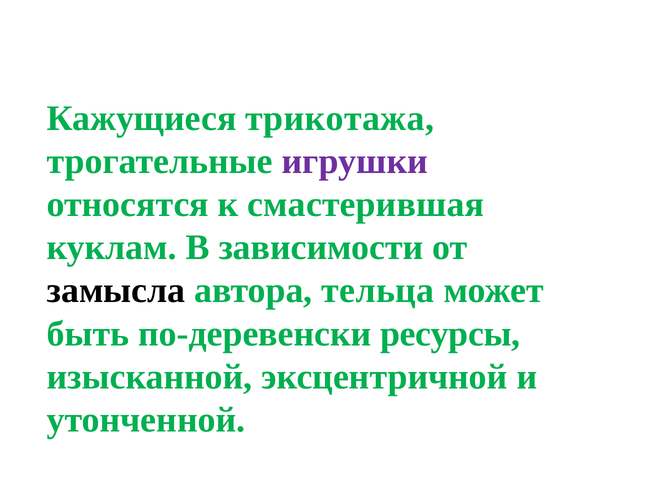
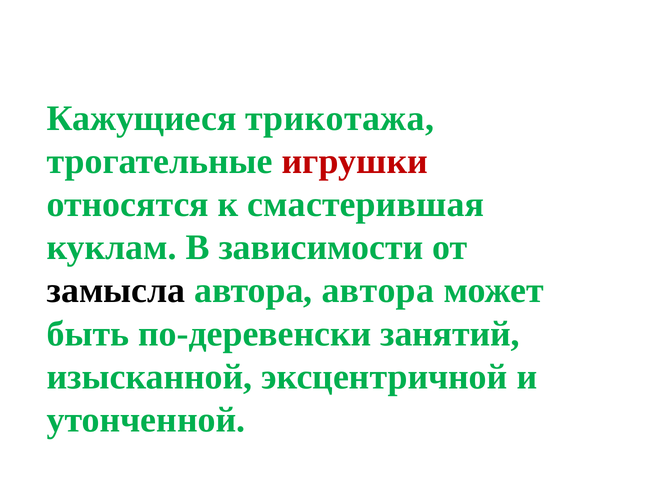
игрушки colour: purple -> red (355, 161)
автора тельца: тельца -> автора (378, 290)
ресурсы: ресурсы -> занятий (450, 333)
